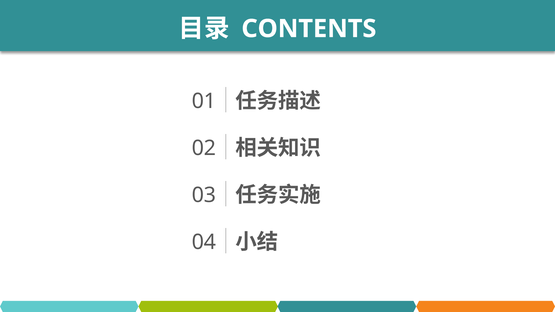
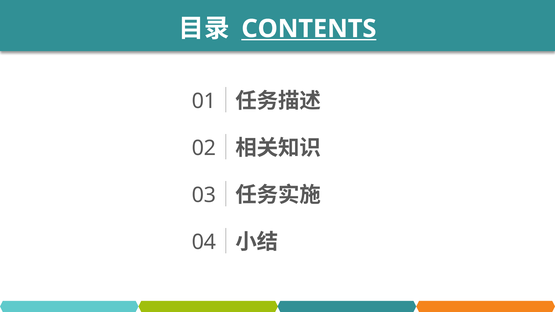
CONTENTS underline: none -> present (309, 29)
